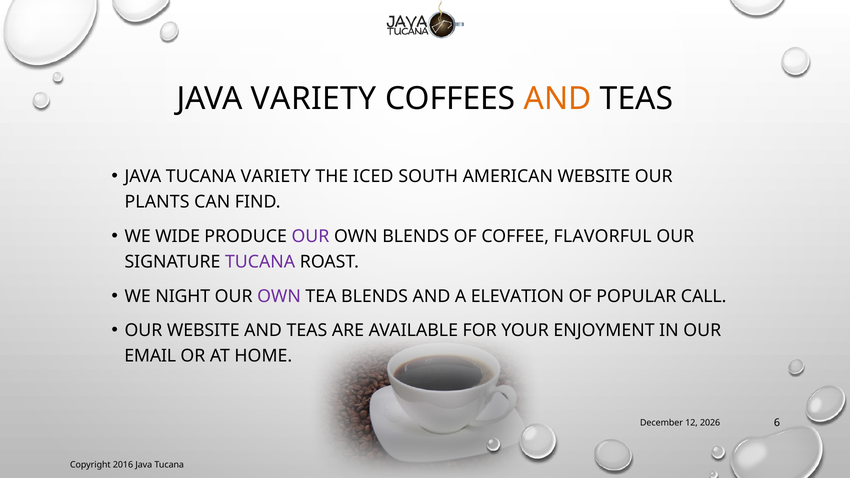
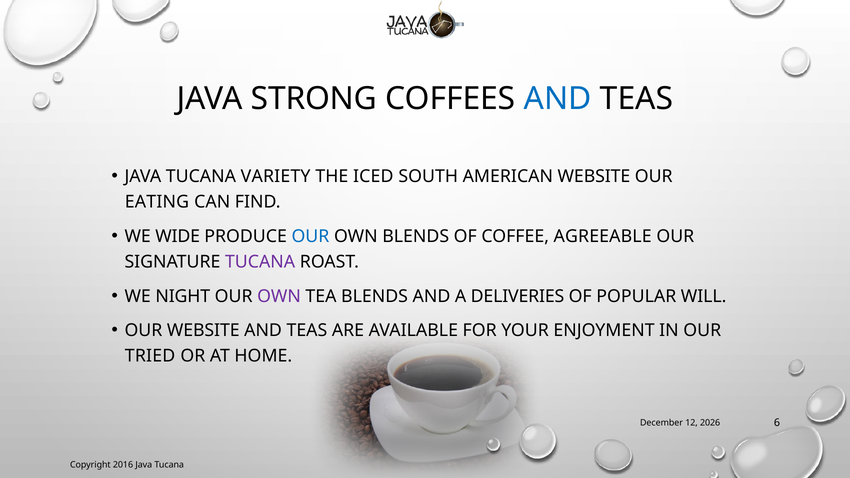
JAVA VARIETY: VARIETY -> STRONG (314, 99)
AND colour: orange -> blue (558, 99)
PLANTS: PLANTS -> EATING (157, 202)
OUR colour: purple -> blue (310, 236)
FLAVORFUL: FLAVORFUL -> AGREEABLE (603, 236)
ELEVATION: ELEVATION -> DELIVERIES (518, 296)
CALL: CALL -> WILL (704, 296)
EMAIL: EMAIL -> TRIED (150, 356)
